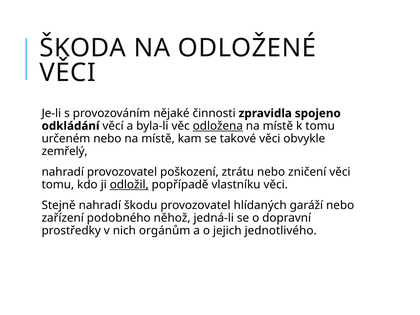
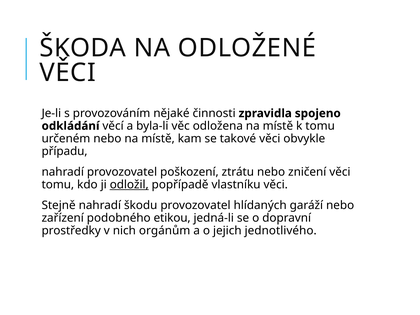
odložena underline: present -> none (218, 126)
zemřelý: zemřelý -> případu (65, 151)
něhož: něhož -> etikou (172, 218)
